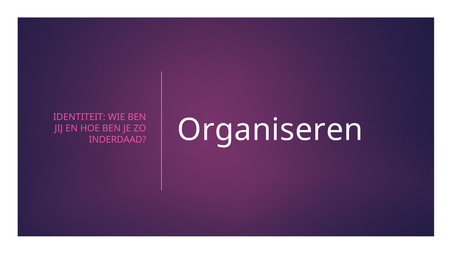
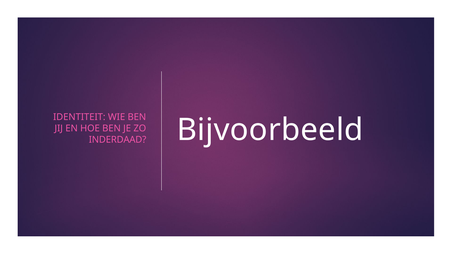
Organiseren: Organiseren -> Bijvoorbeeld (270, 130)
